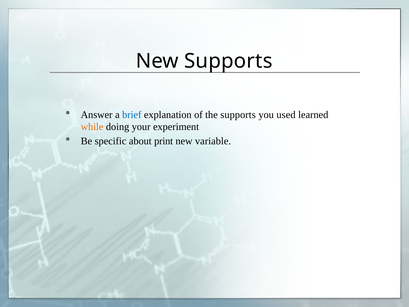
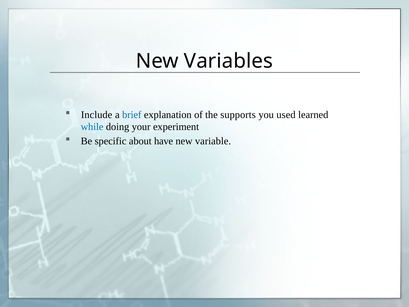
New Supports: Supports -> Variables (228, 61)
Answer: Answer -> Include (97, 115)
while colour: orange -> blue (92, 127)
print: print -> have (164, 141)
